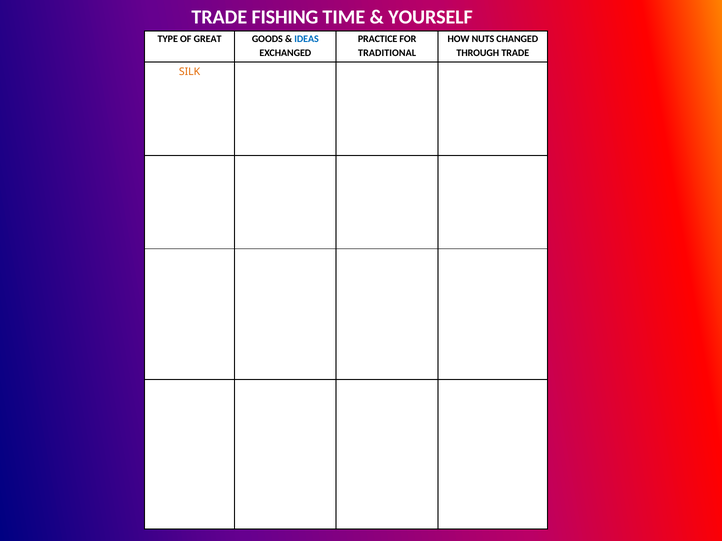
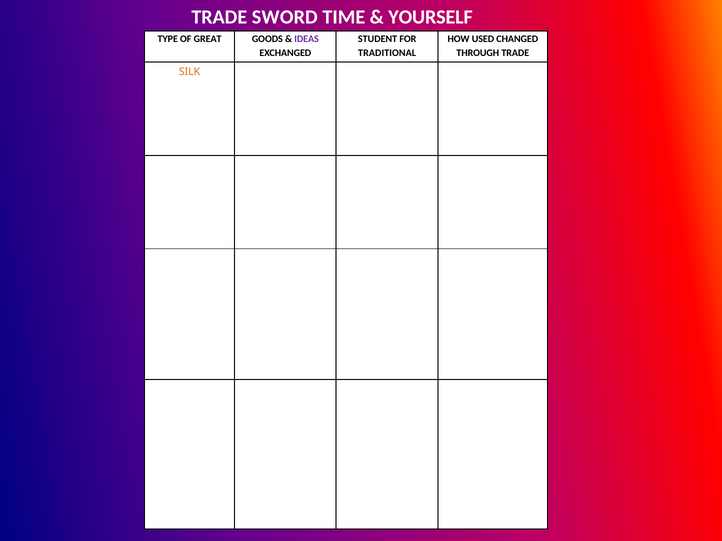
FISHING: FISHING -> SWORD (285, 17)
IDEAS colour: blue -> purple (307, 39)
PRACTICE: PRACTICE -> STUDENT (378, 39)
NUTS: NUTS -> USED (483, 39)
